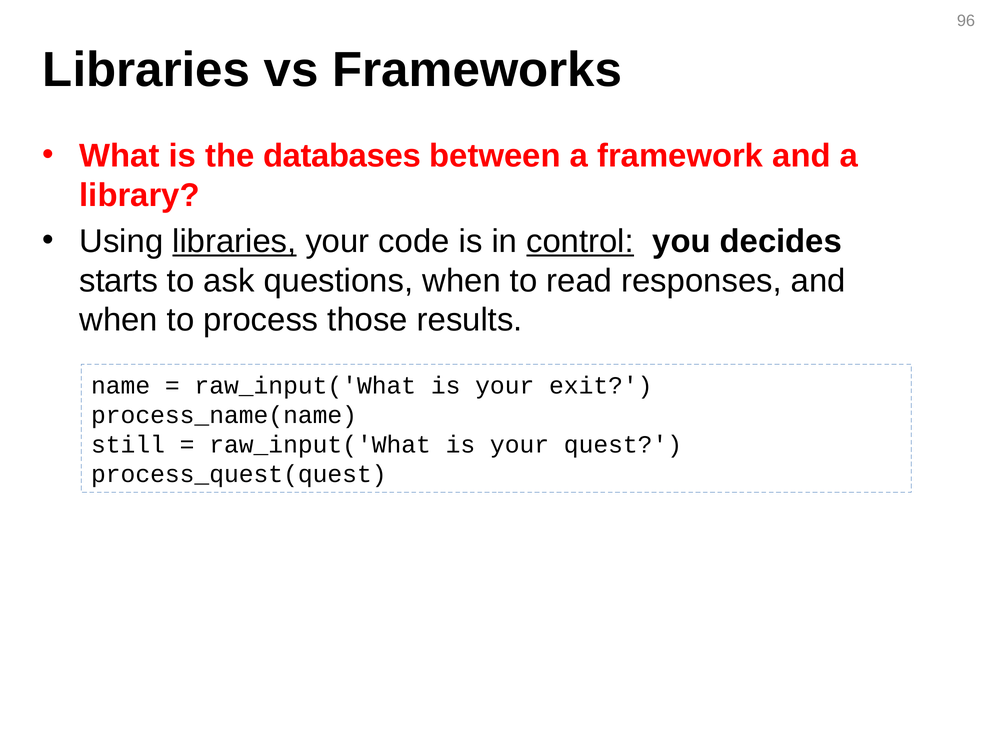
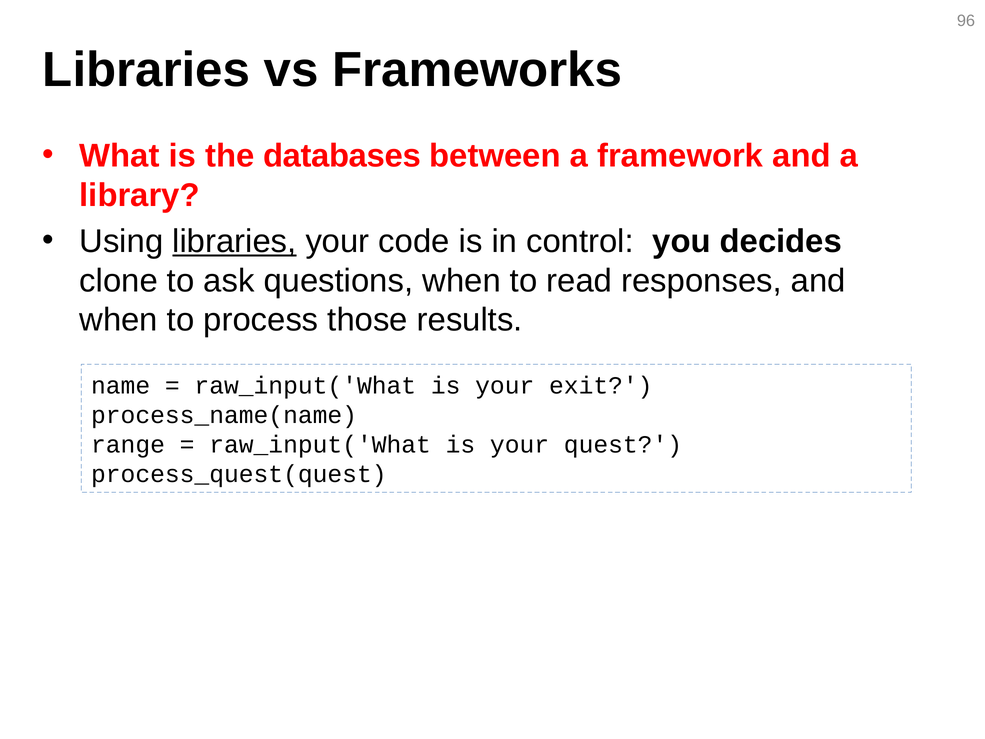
control underline: present -> none (580, 241)
starts: starts -> clone (119, 281)
still: still -> range (128, 445)
